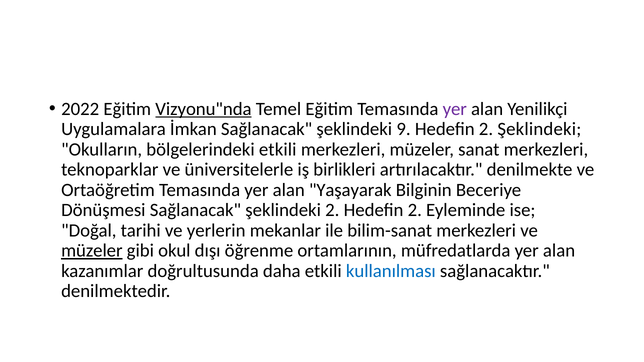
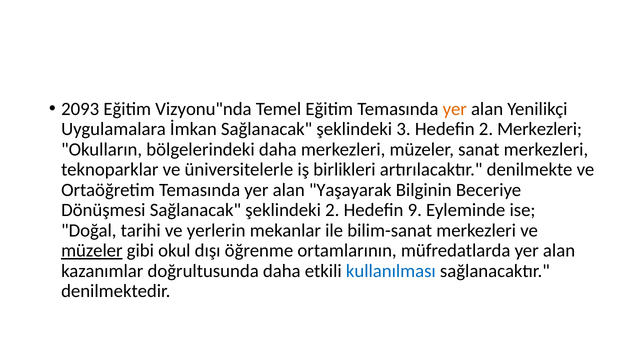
2022: 2022 -> 2093 (80, 109)
Vizyonu"nda underline: present -> none (203, 109)
yer colour: purple -> orange (455, 109)
9: 9 -> 3 (404, 129)
2 Şeklindeki: Şeklindeki -> Merkezleri (540, 129)
bölgelerindeki etkili: etkili -> daha (278, 149)
2 Hedefin 2: 2 -> 9 (415, 210)
